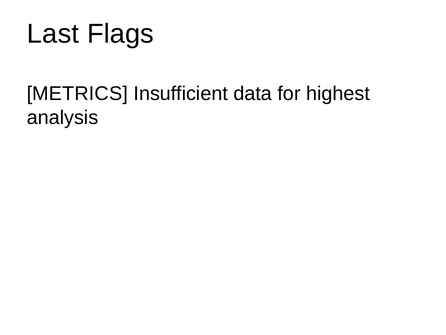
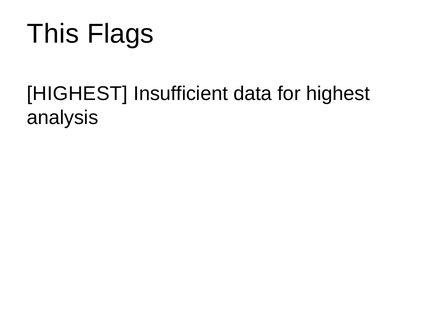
Last: Last -> This (53, 34)
METRICS: METRICS -> HIGHEST (77, 94)
